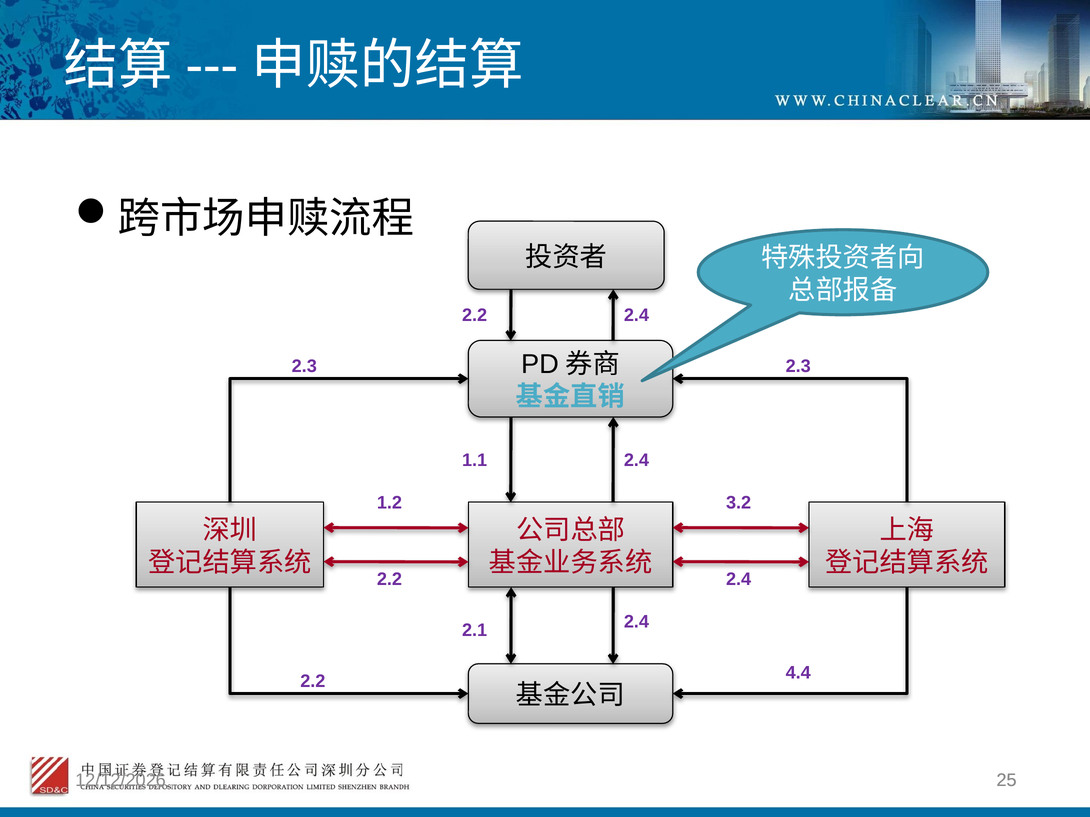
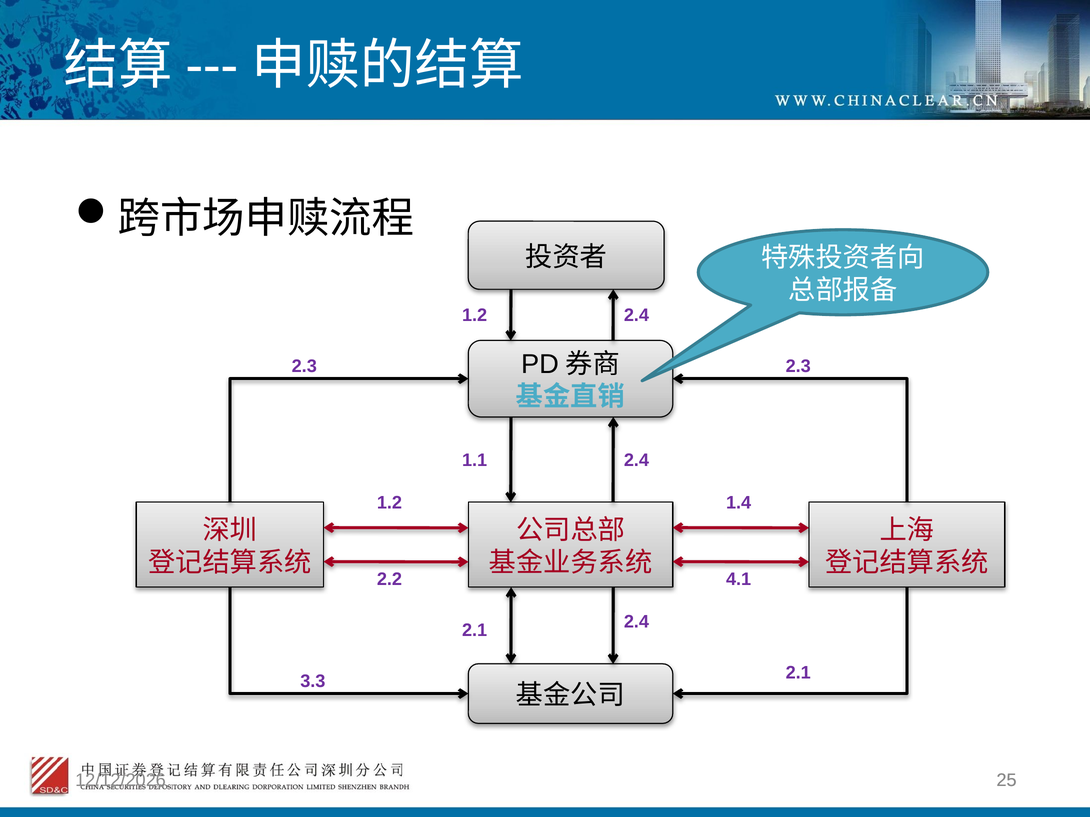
2.2: 2.2 -> 1.2 (475, 316)
3.2: 3.2 -> 1.4 (739, 503)
2.2 2.4: 2.4 -> 4.1 (739, 580)
4.4: 4.4 -> 2.1 (798, 673)
2.2: 2.2 -> 3.3 (313, 682)
